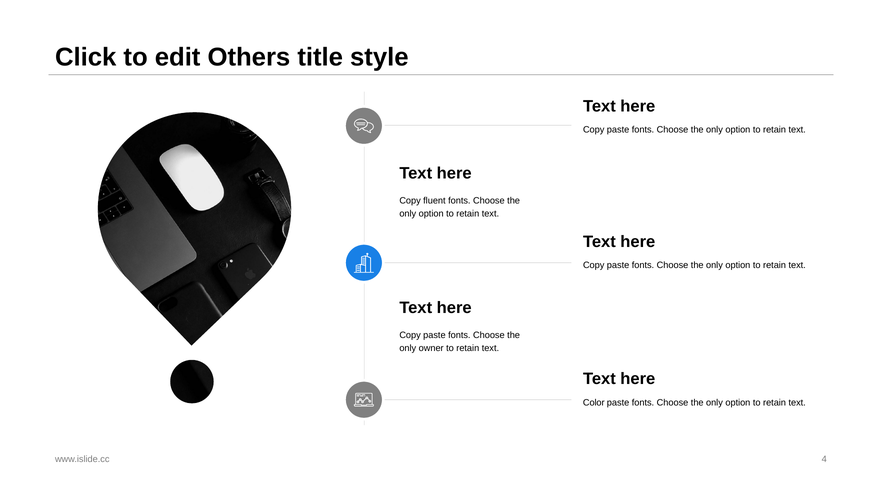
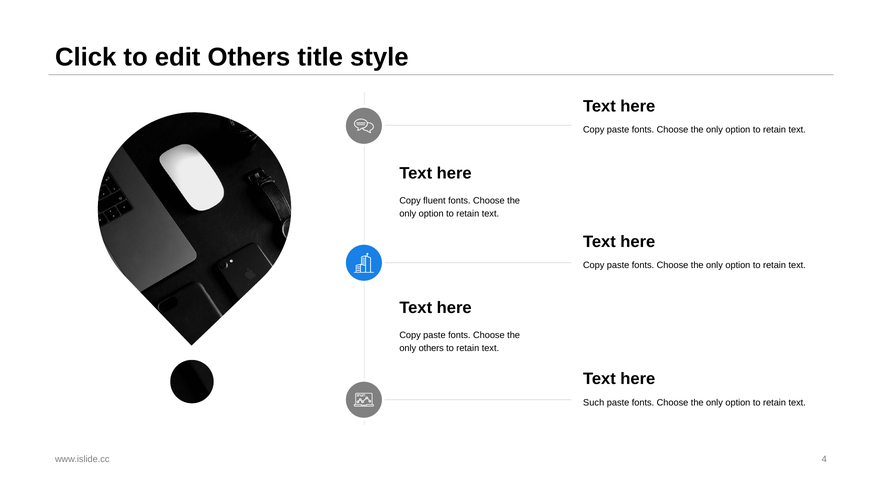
only owner: owner -> others (431, 348)
Color: Color -> Such (594, 403)
